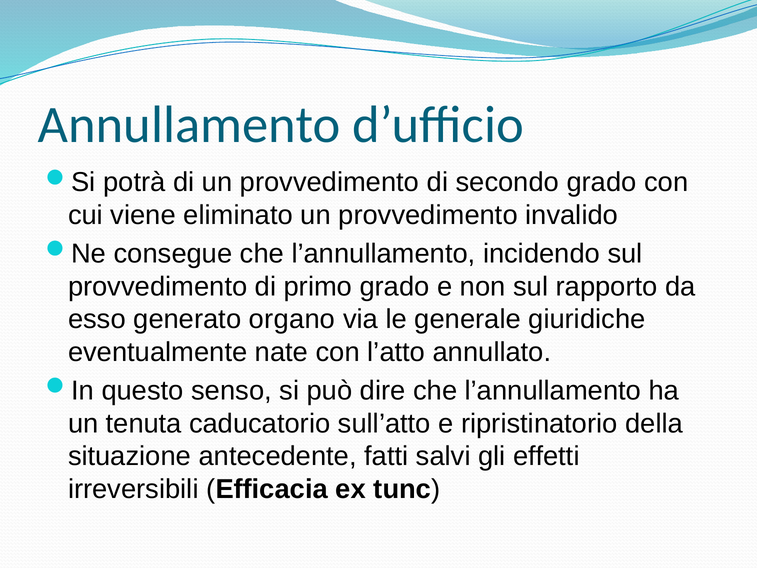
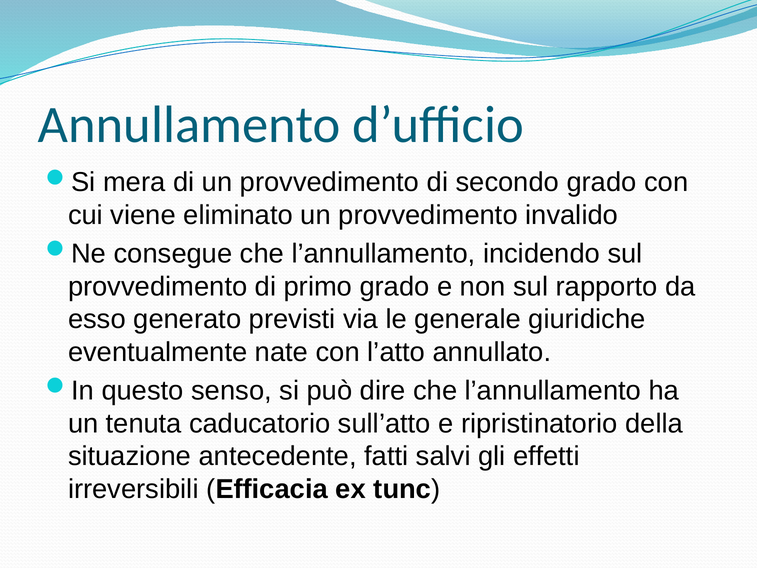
potrà: potrà -> mera (134, 182)
organo: organo -> previsti (292, 319)
